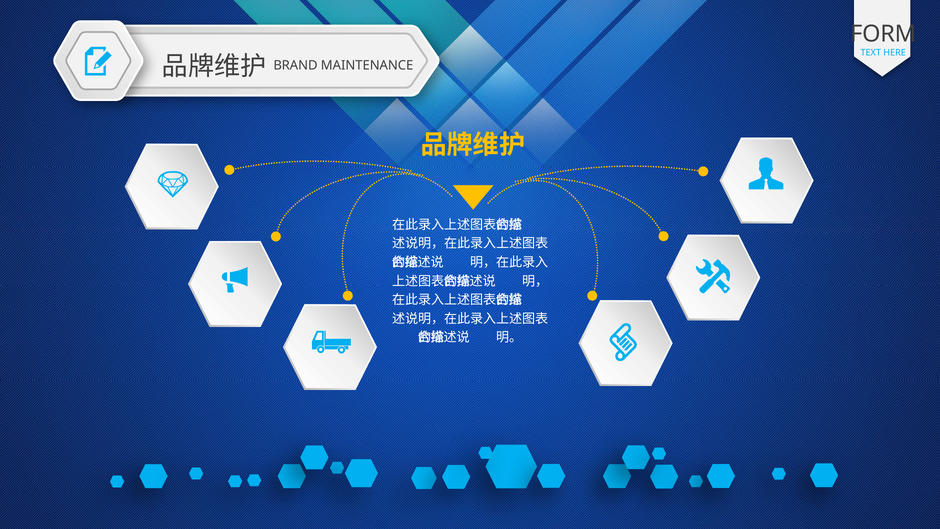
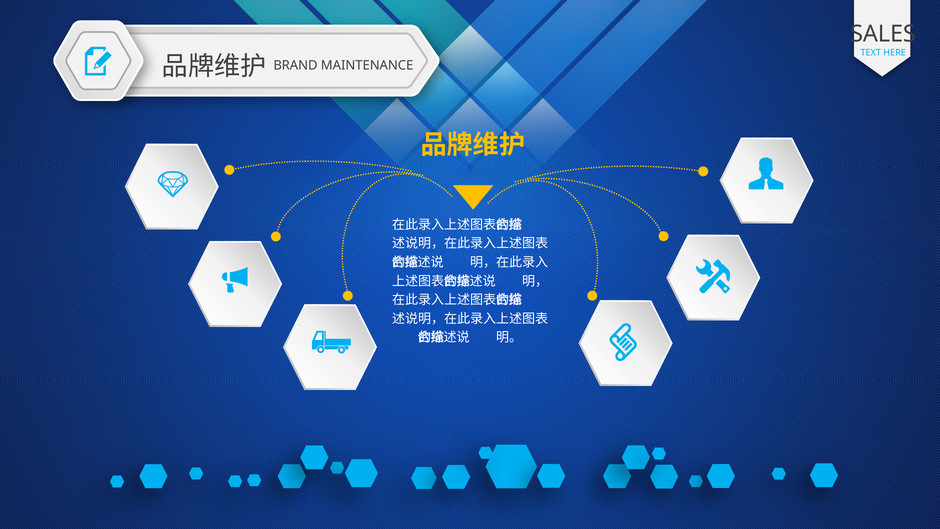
FORM: FORM -> SALES (883, 34)
